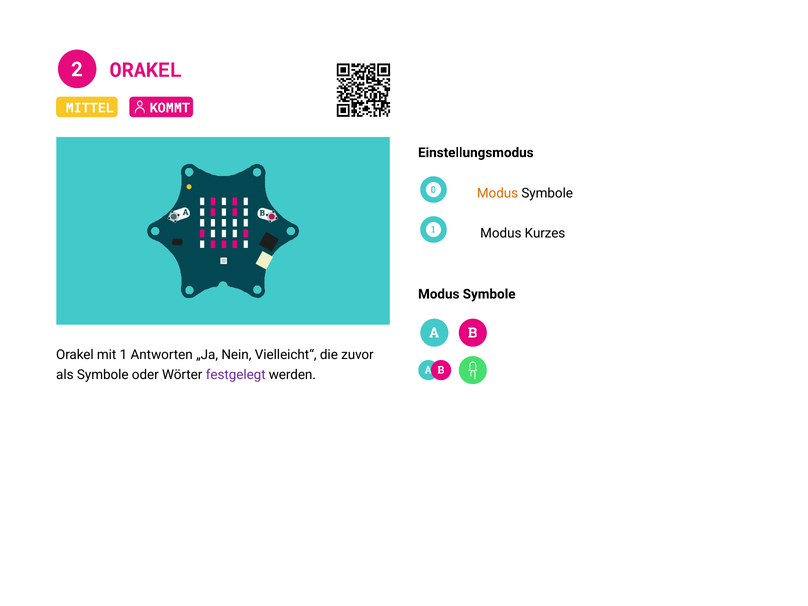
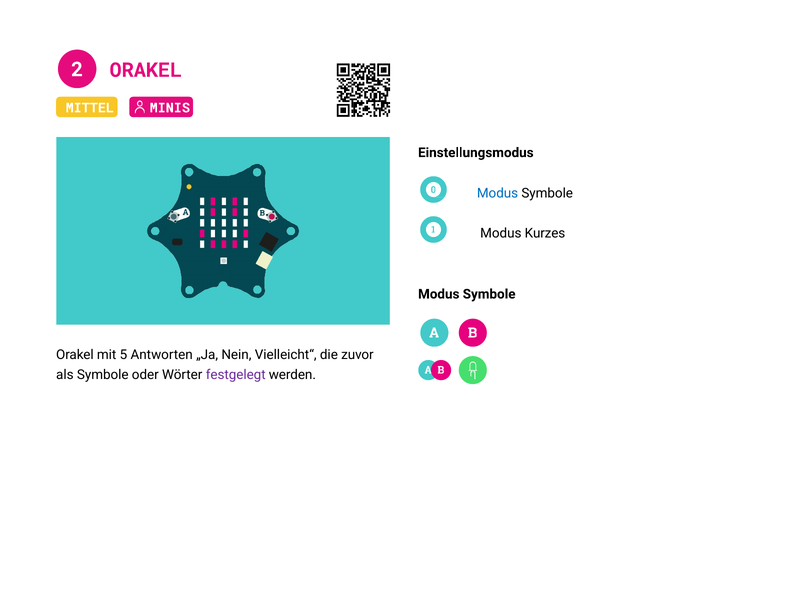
KOMMT: KOMMT -> MINIS (170, 108)
Modus colour: orange -> blue (498, 193)
1: 1 -> 5 (123, 355)
